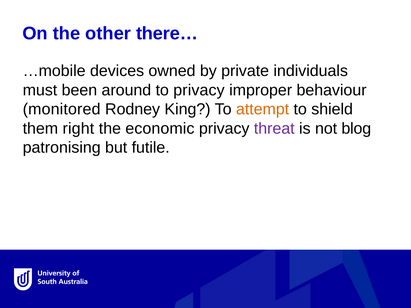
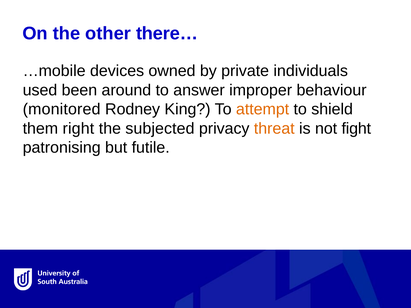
must: must -> used (40, 90)
to privacy: privacy -> answer (199, 90)
economic: economic -> subjected (160, 129)
threat colour: purple -> orange (274, 129)
blog: blog -> fight (356, 129)
